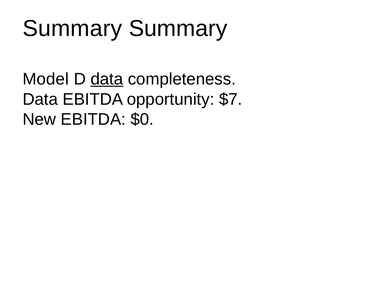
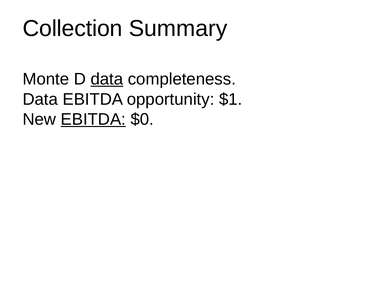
Summary: Summary -> Collection (73, 29)
Model: Model -> Monte (46, 79)
$7: $7 -> $1 (231, 99)
EBITDA underline: none -> present (93, 119)
